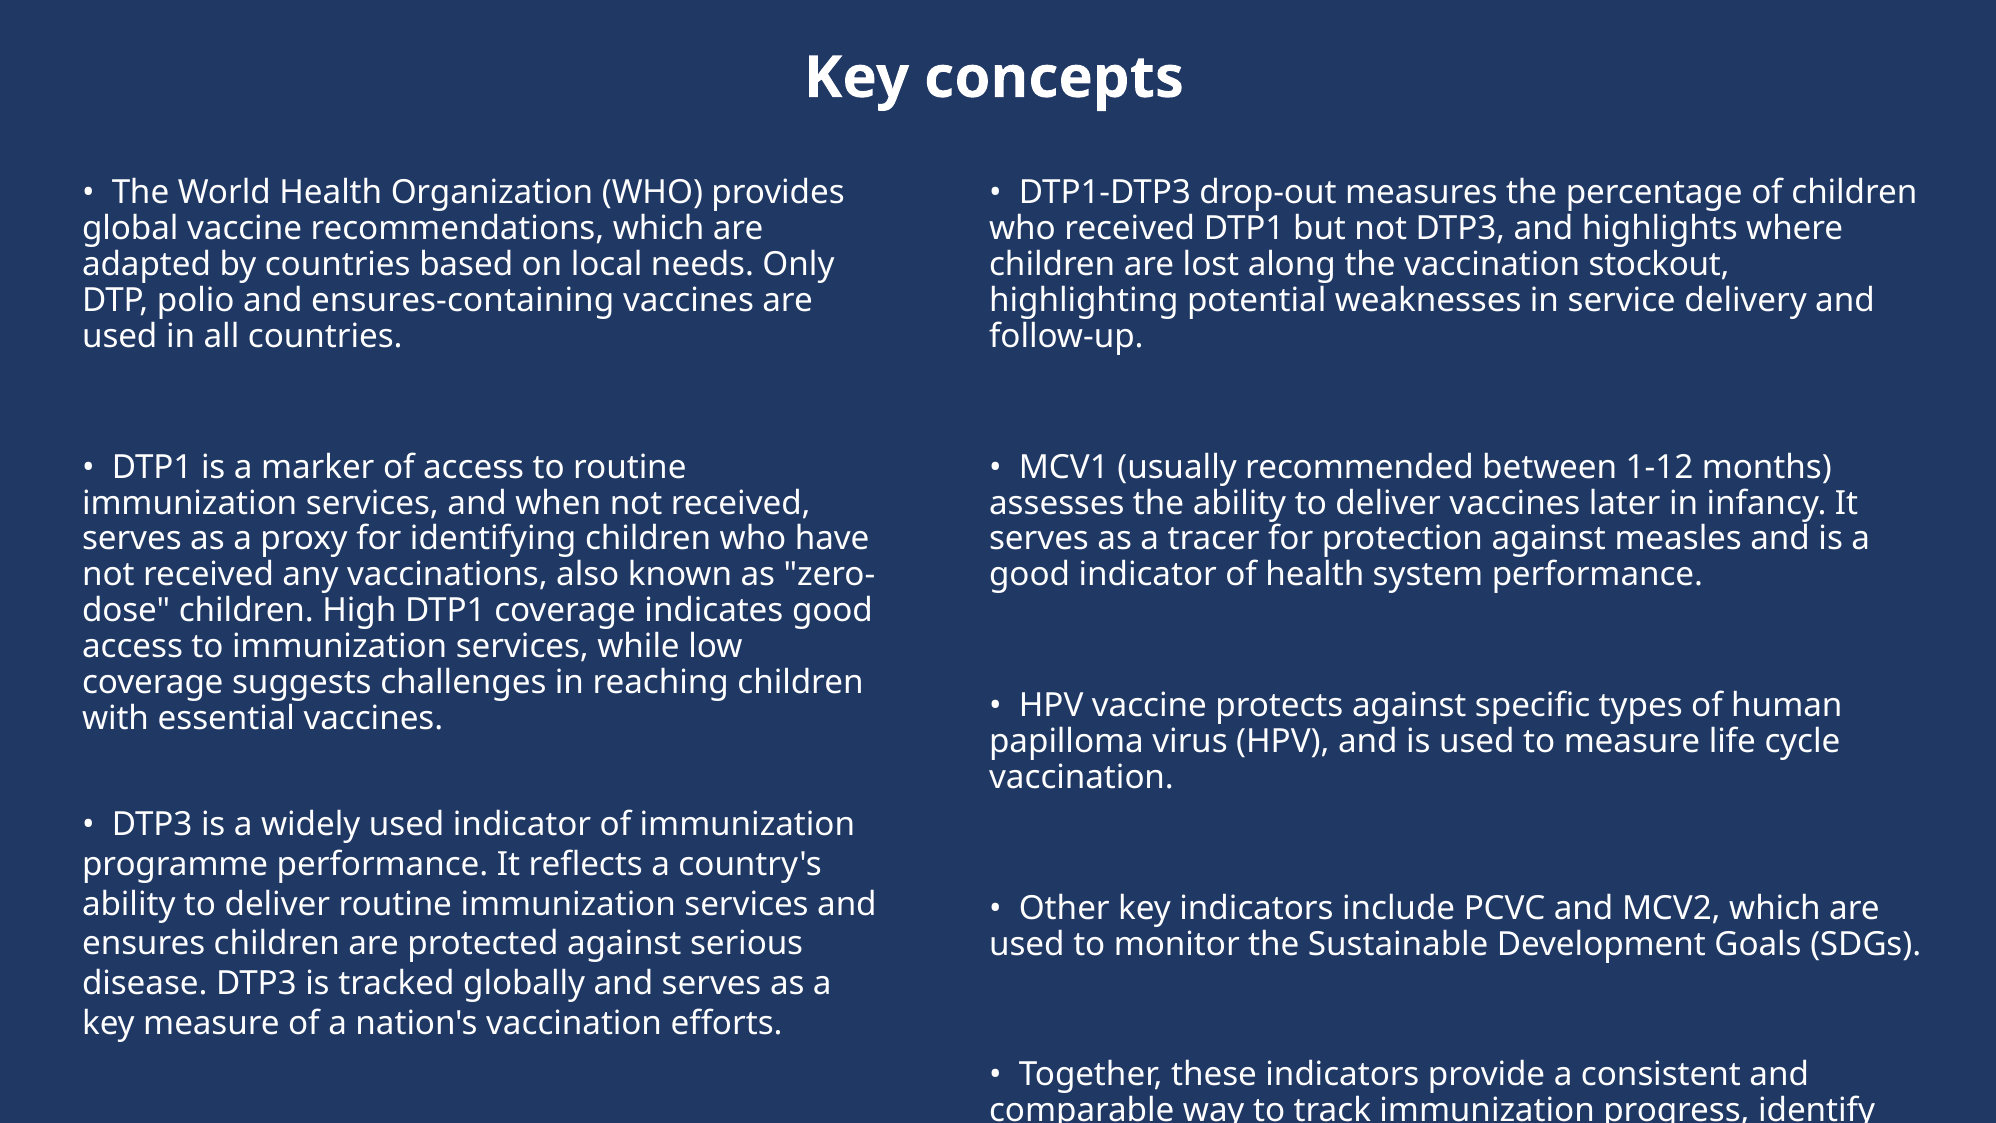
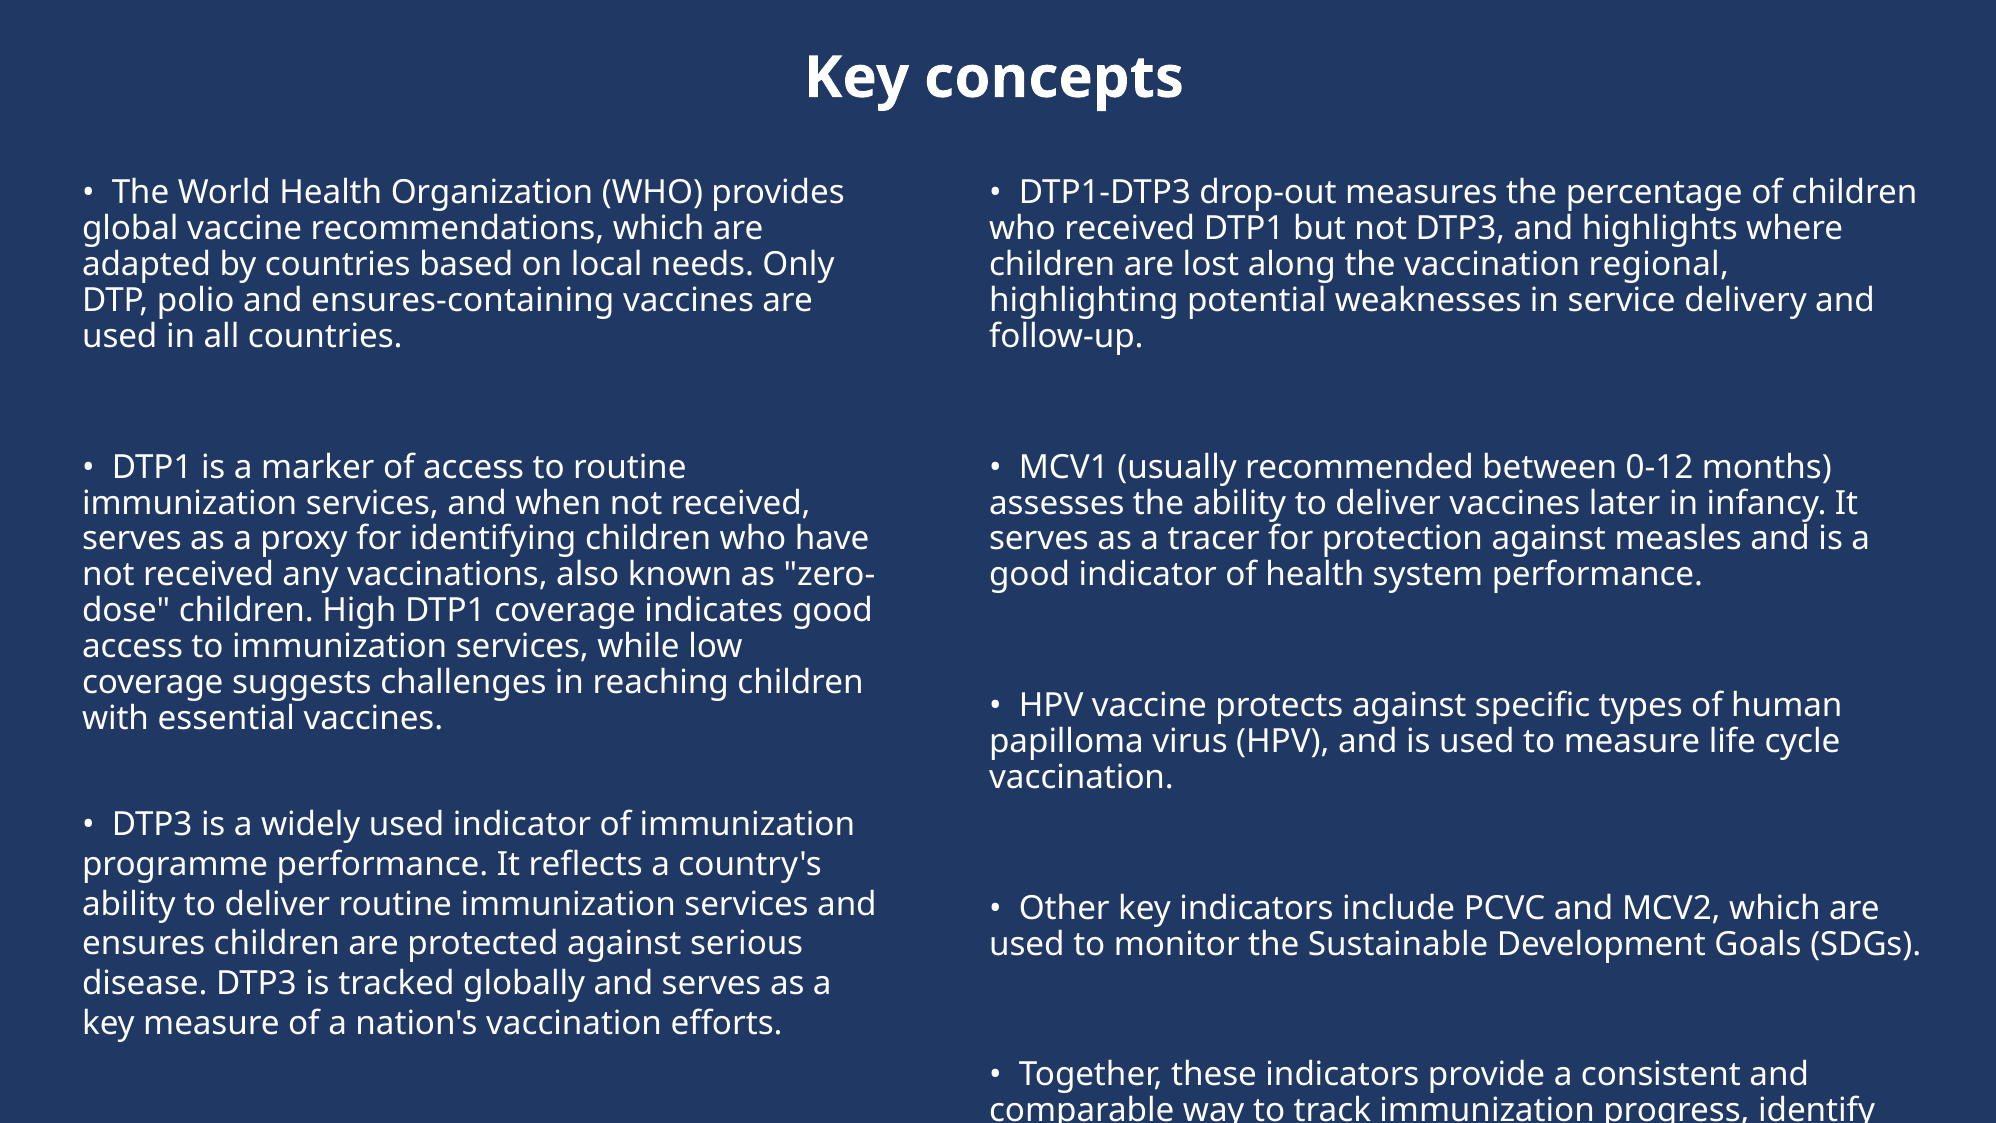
stockout: stockout -> regional (1659, 265)
1-12: 1-12 -> 0-12 (1660, 467)
